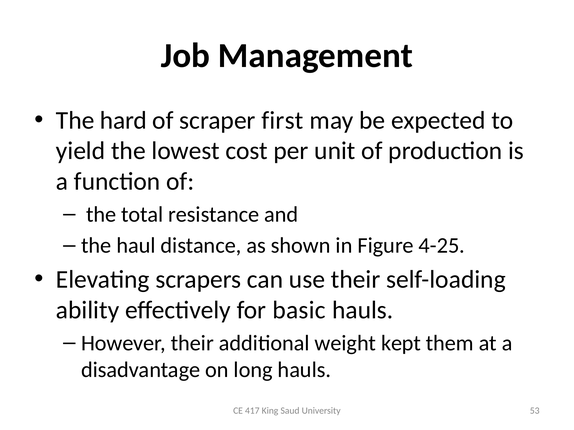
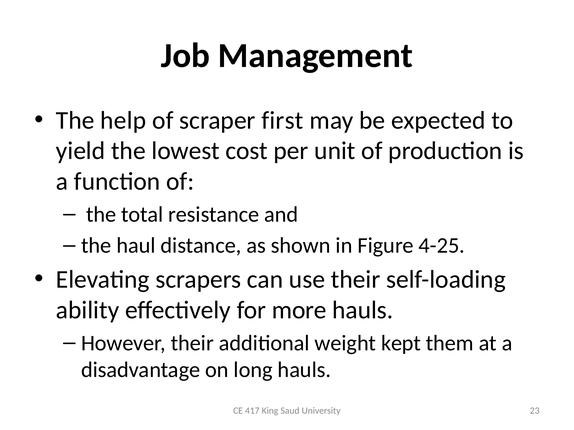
hard: hard -> help (123, 120)
basic: basic -> more (299, 311)
53: 53 -> 23 (535, 411)
